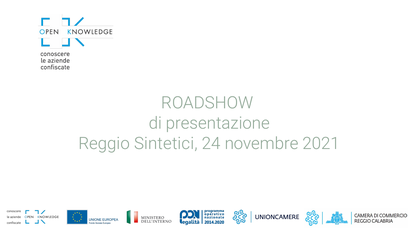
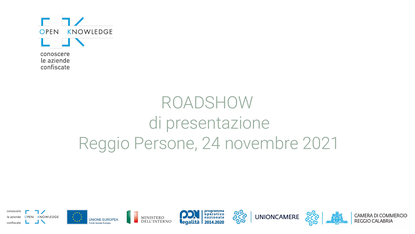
Sintetici: Sintetici -> Persone (166, 143)
